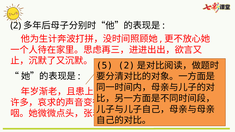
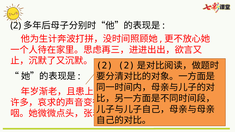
5: 5 -> 2 (105, 66)
